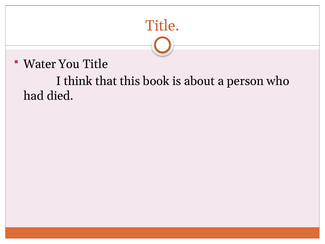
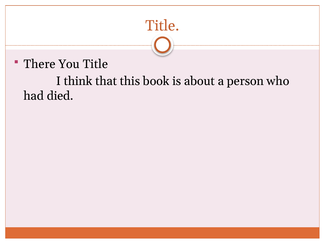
Water: Water -> There (40, 64)
